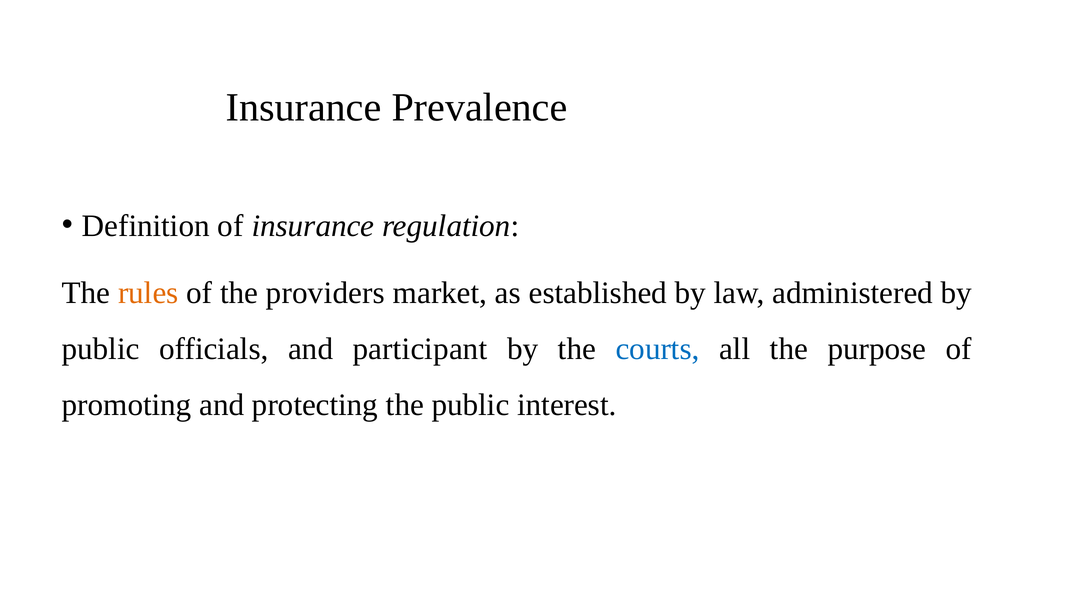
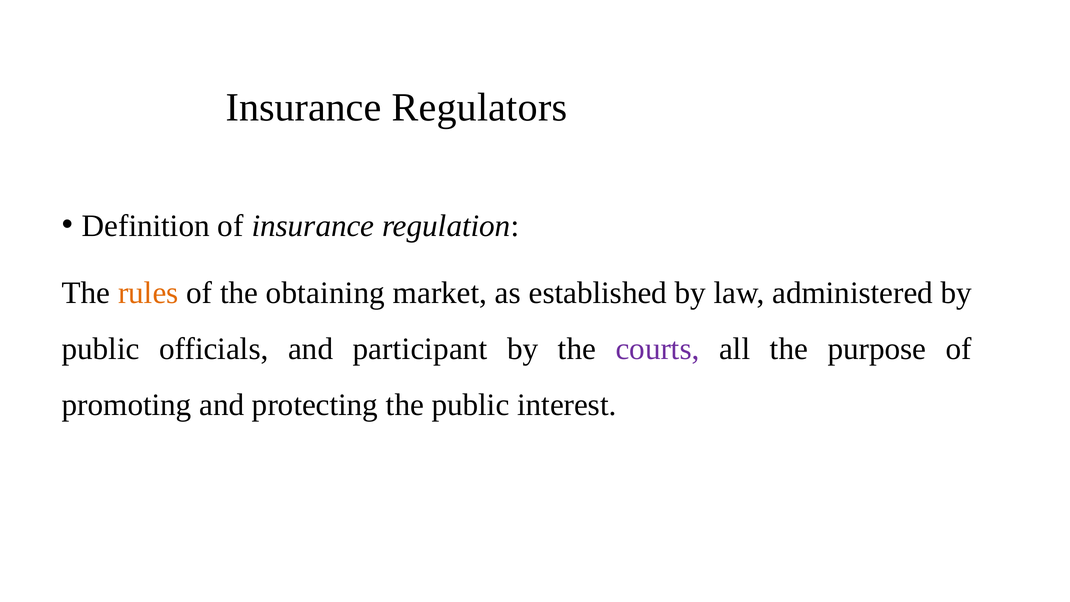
Prevalence: Prevalence -> Regulators (479, 107)
providers: providers -> obtaining (325, 293)
courts colour: blue -> purple (658, 349)
